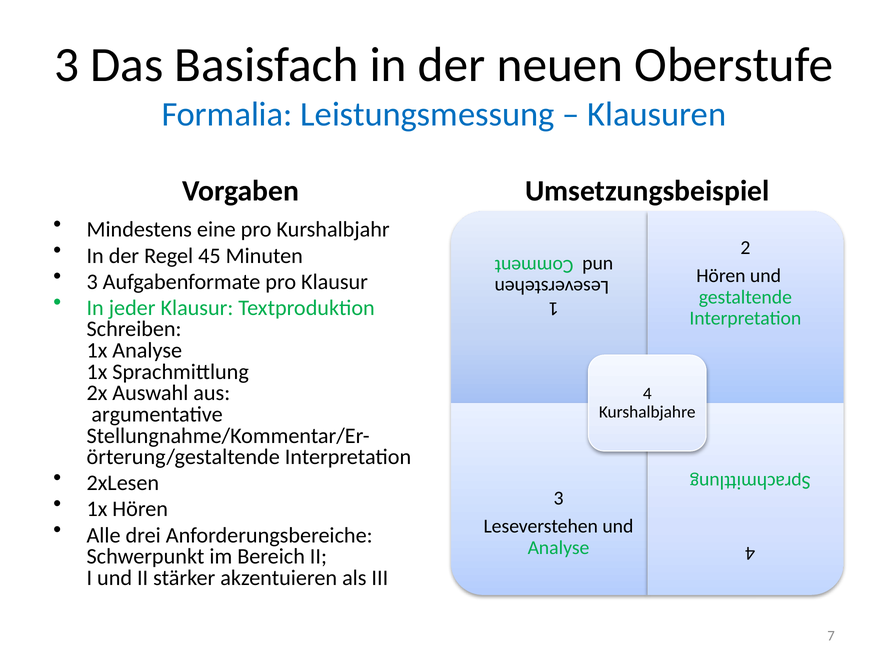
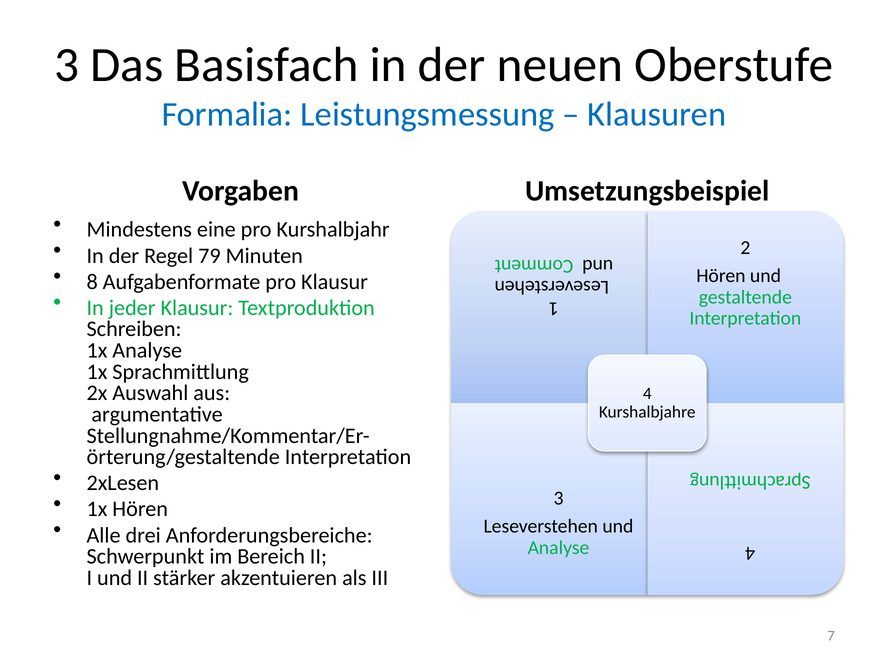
45: 45 -> 79 (209, 256)
3: 3 -> 8 (92, 282)
